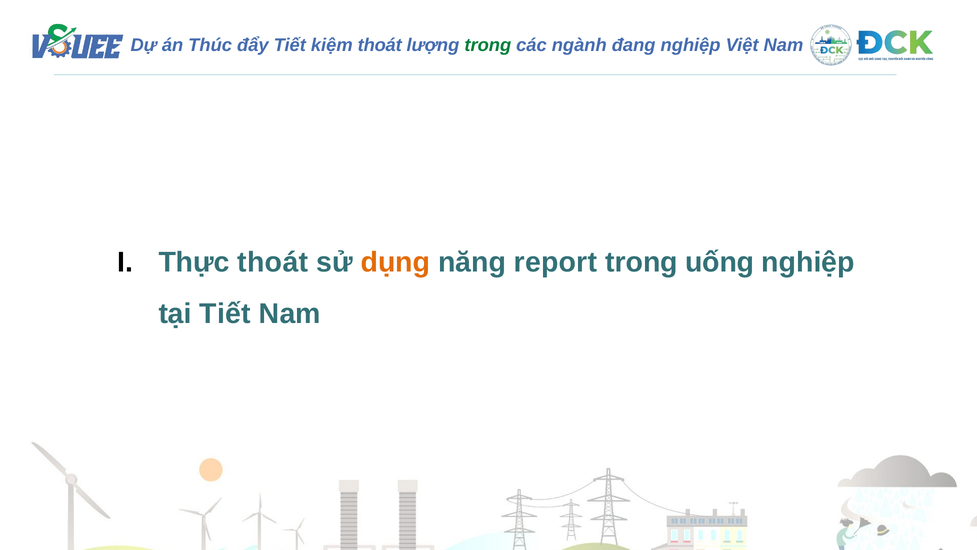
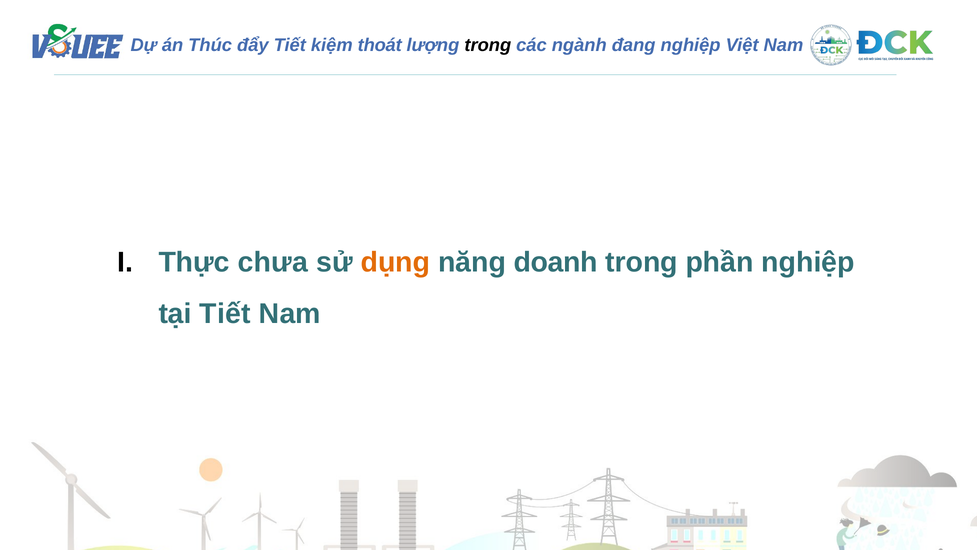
trong colour: green -> black (488, 45)
Thực thoát: thoát -> chưa (273, 262)
report: report -> doanh (556, 262)
uống: uống -> phần (720, 262)
